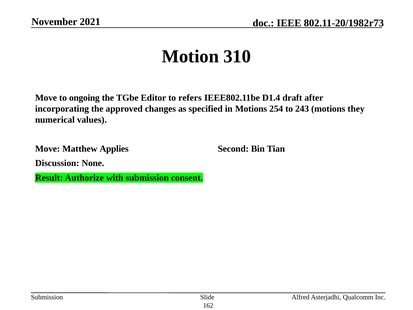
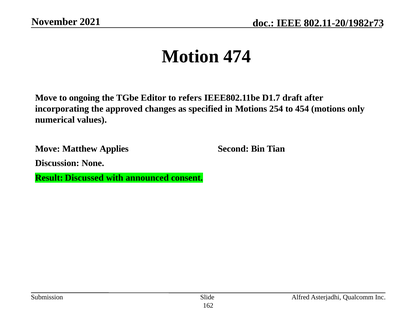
310: 310 -> 474 (237, 56)
D1.4: D1.4 -> D1.7 (271, 98)
243: 243 -> 454 (302, 109)
they: they -> only (356, 109)
Authorize: Authorize -> Discussed (84, 178)
with submission: submission -> announced (147, 178)
